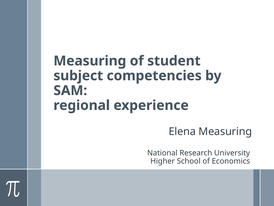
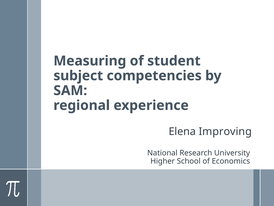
Elena Measuring: Measuring -> Improving (225, 131)
